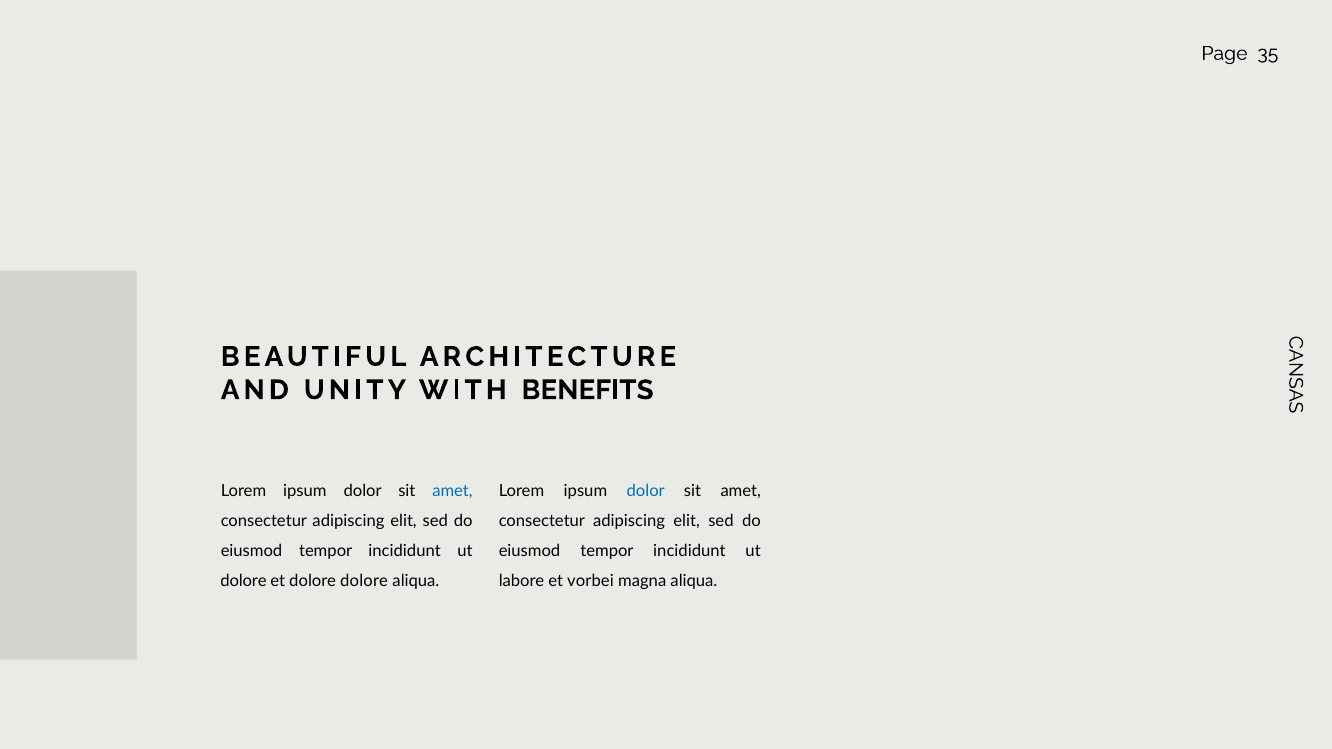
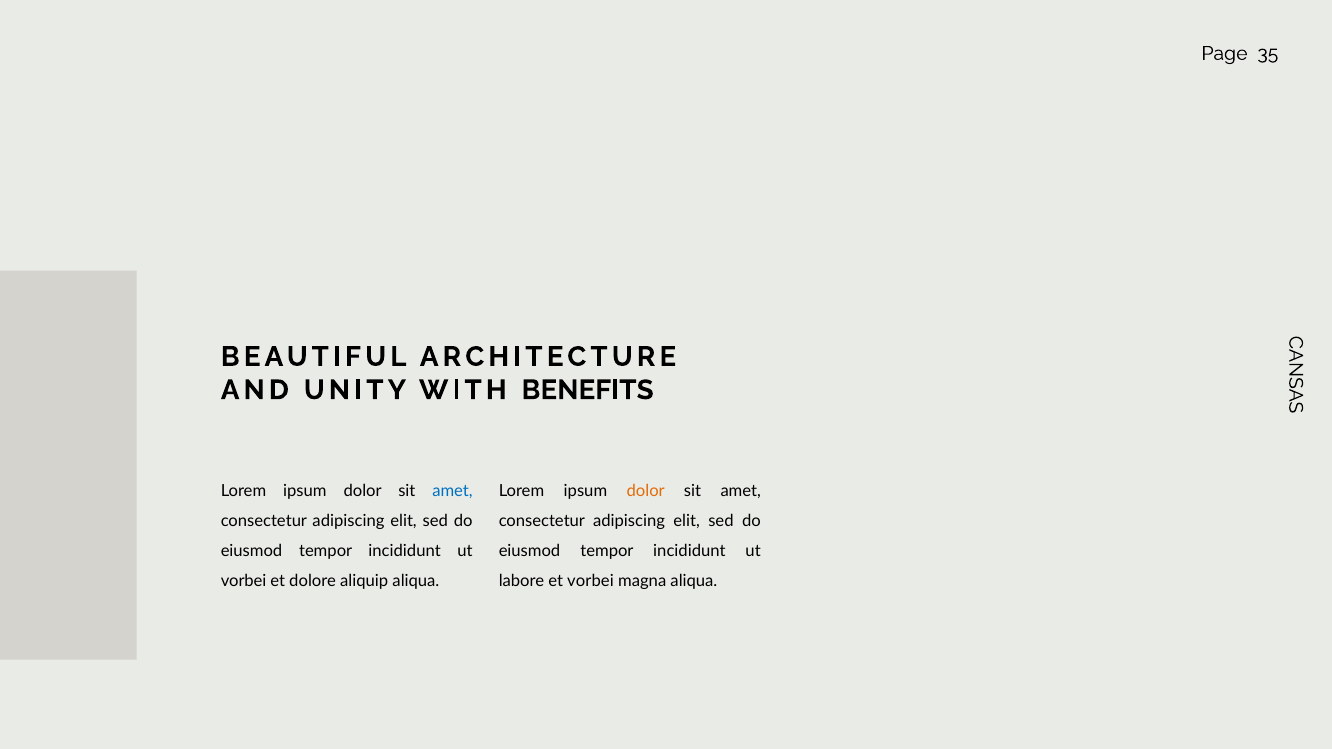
dolor colour: blue -> orange (646, 491)
dolore: dolore -> vorbei (244, 581)
dolore dolore: dolore -> aliquip (364, 581)
